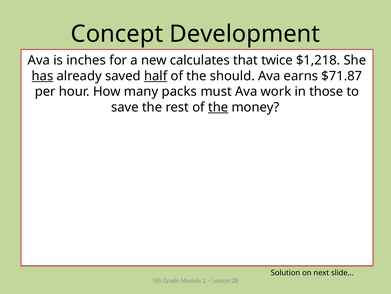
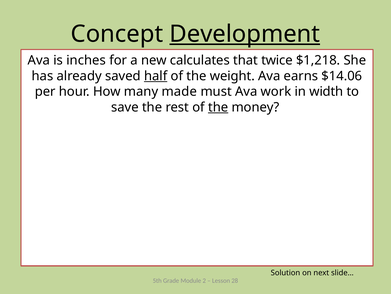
Development underline: none -> present (245, 34)
has underline: present -> none (42, 76)
should: should -> weight (232, 76)
$71.87: $71.87 -> $14.06 (342, 76)
packs: packs -> made (179, 91)
those: those -> width (326, 91)
